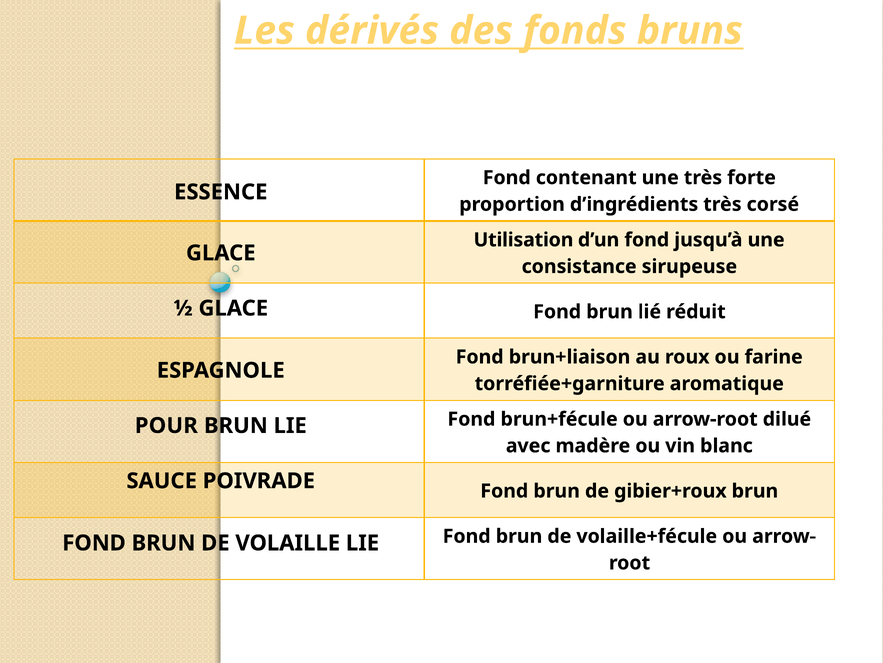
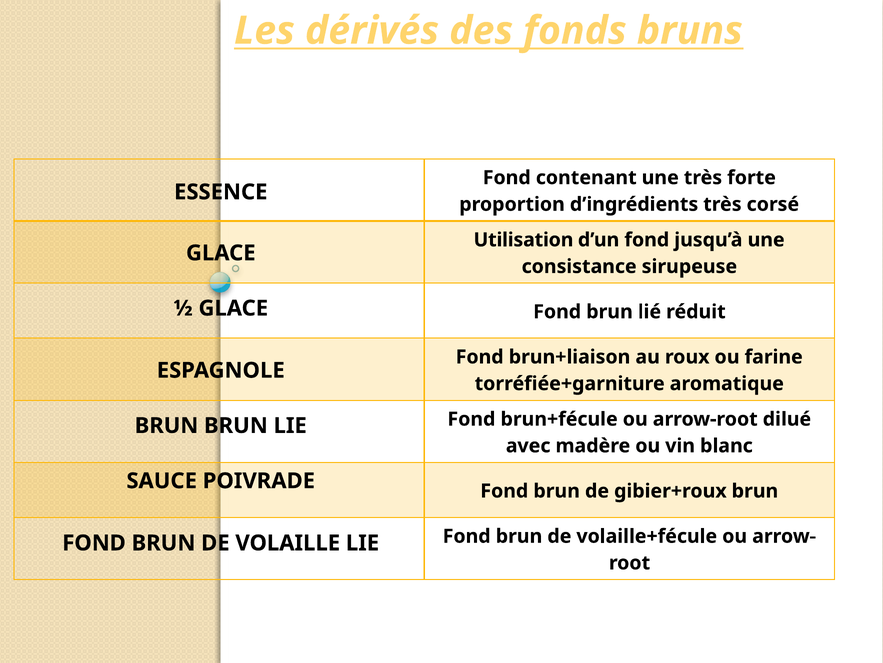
POUR: POUR -> BRUN (166, 425)
